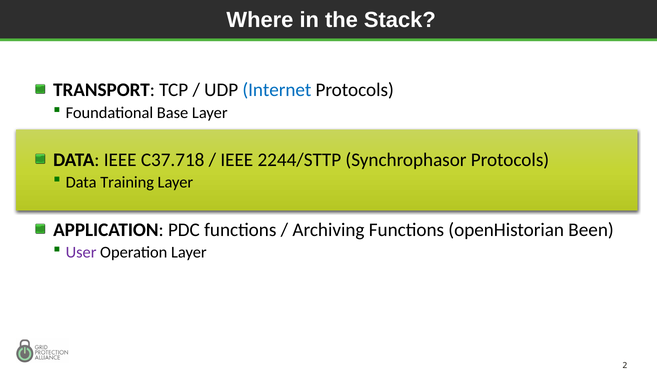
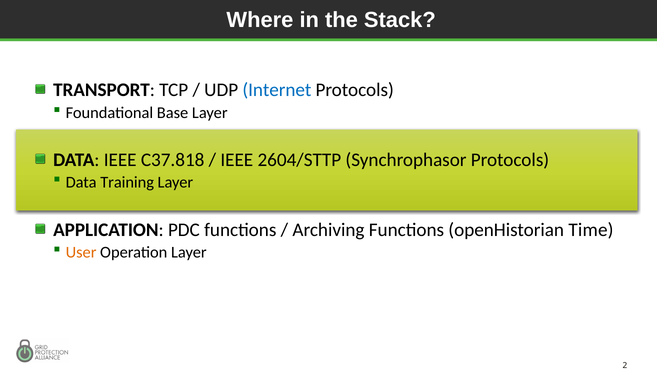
C37.718: C37.718 -> C37.818 (173, 160)
2244/STTP: 2244/STTP -> 2604/STTP (299, 160)
Been: Been -> Time (591, 229)
User colour: purple -> orange (81, 252)
